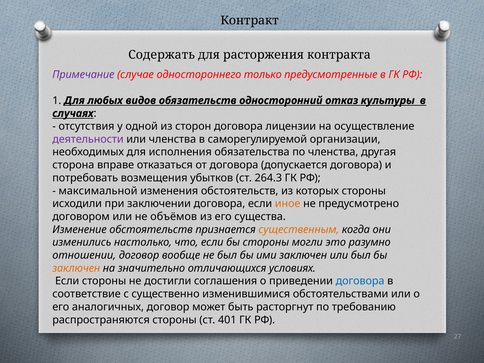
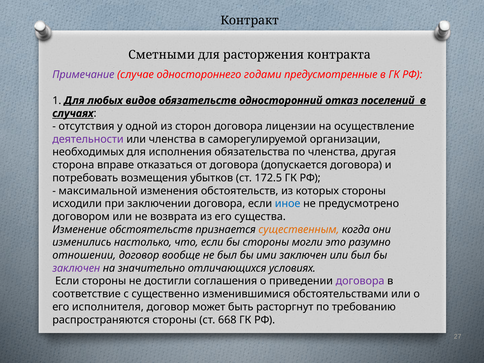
Содержать: Содержать -> Сметными (162, 55)
только: только -> годами (263, 75)
культуры: культуры -> поселений (388, 101)
264.3: 264.3 -> 172.5 (268, 178)
иное colour: orange -> blue (288, 204)
объёмов: объёмов -> возврата (174, 217)
заключен colour: orange -> purple (76, 268)
договора colour: blue -> purple (360, 281)
аналогичных: аналогичных -> исполнителя (108, 307)
401: 401 -> 668 (227, 320)
